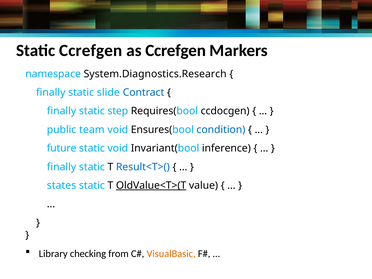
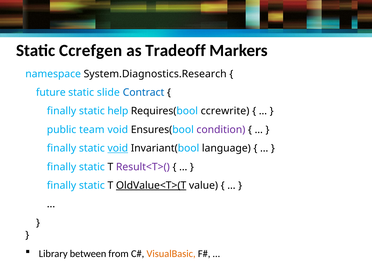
as Ccrefgen: Ccrefgen -> Tradeoff (176, 50)
finally: finally -> future (51, 92)
step: step -> help (118, 111)
ccdocgen: ccdocgen -> ccrewrite (225, 111)
condition colour: blue -> purple (221, 130)
future: future -> finally (62, 148)
void underline: none -> present (118, 148)
inference: inference -> language (226, 148)
Result<T>( colour: blue -> purple (143, 167)
states: states -> finally (62, 185)
checking: checking -> between (88, 254)
